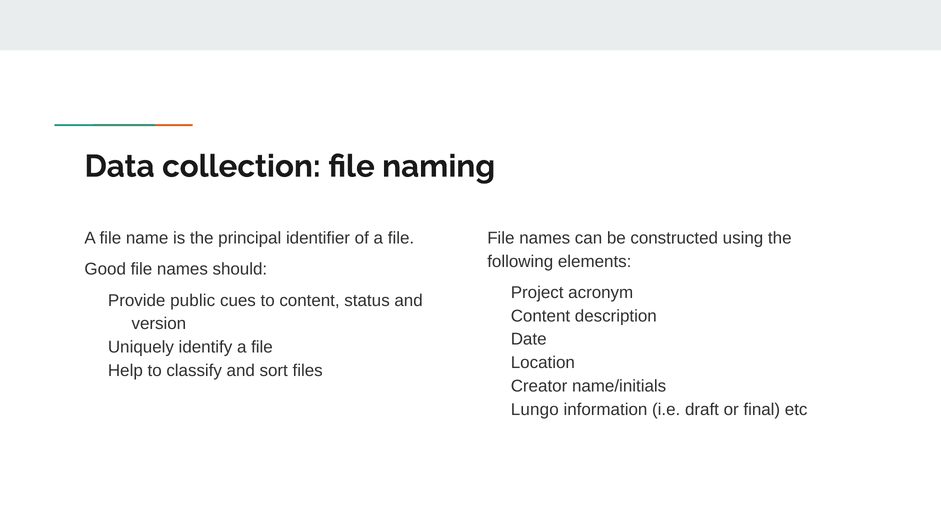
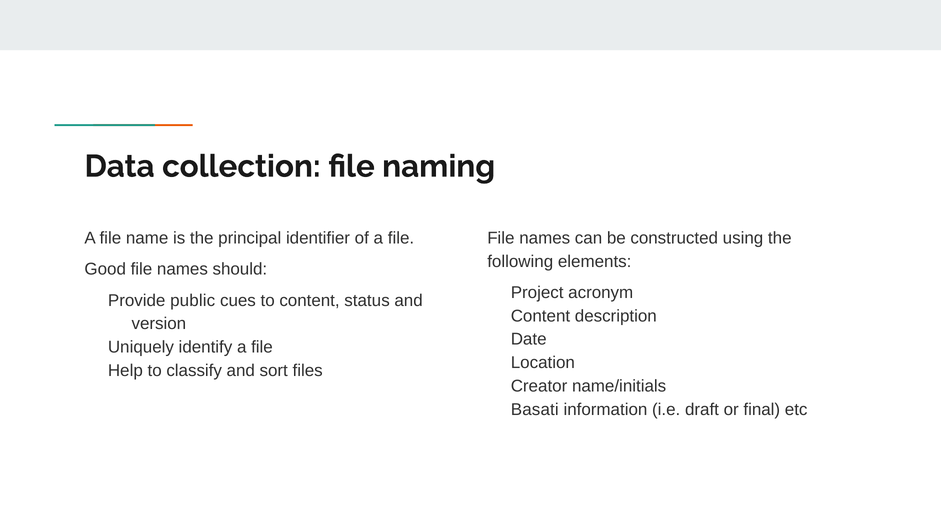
Lungo: Lungo -> Basati (535, 409)
